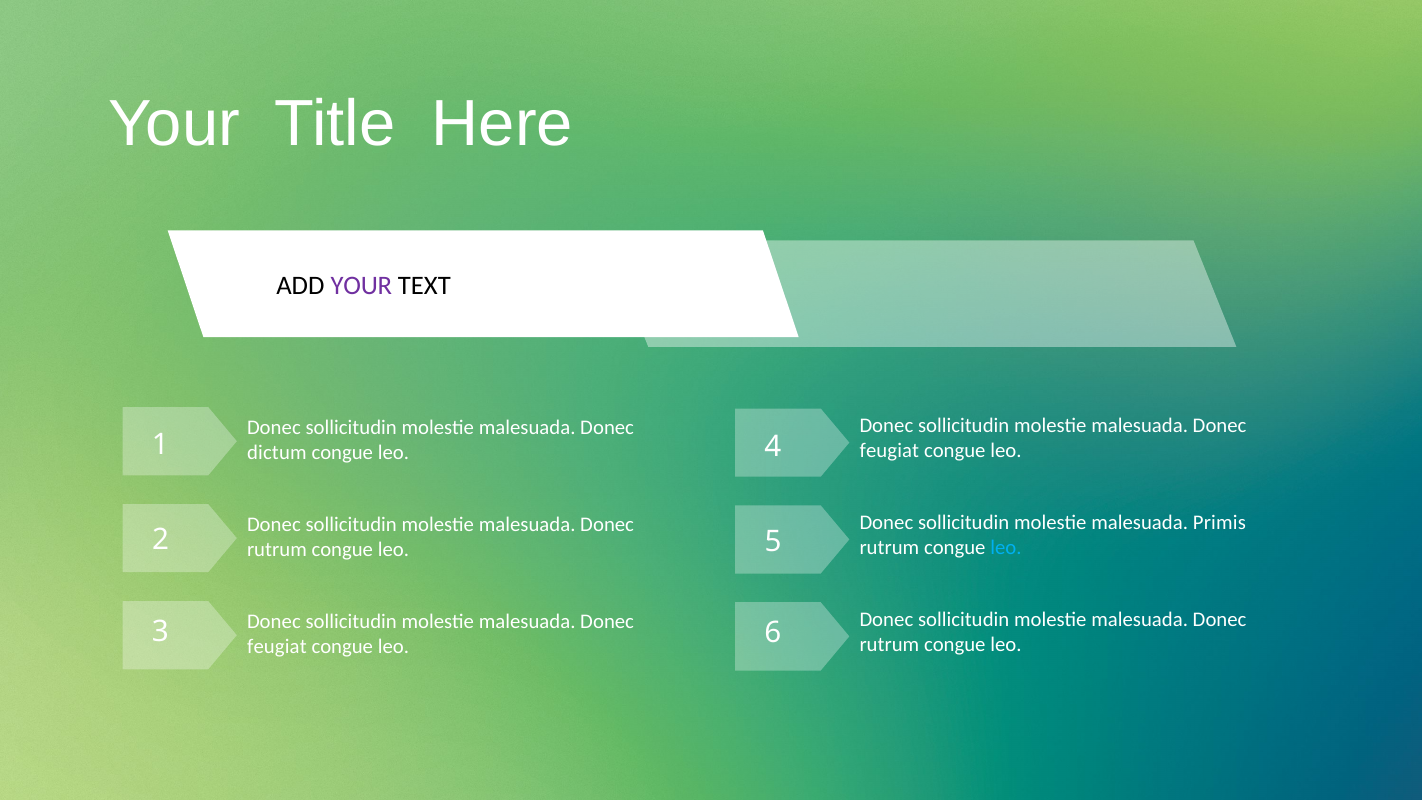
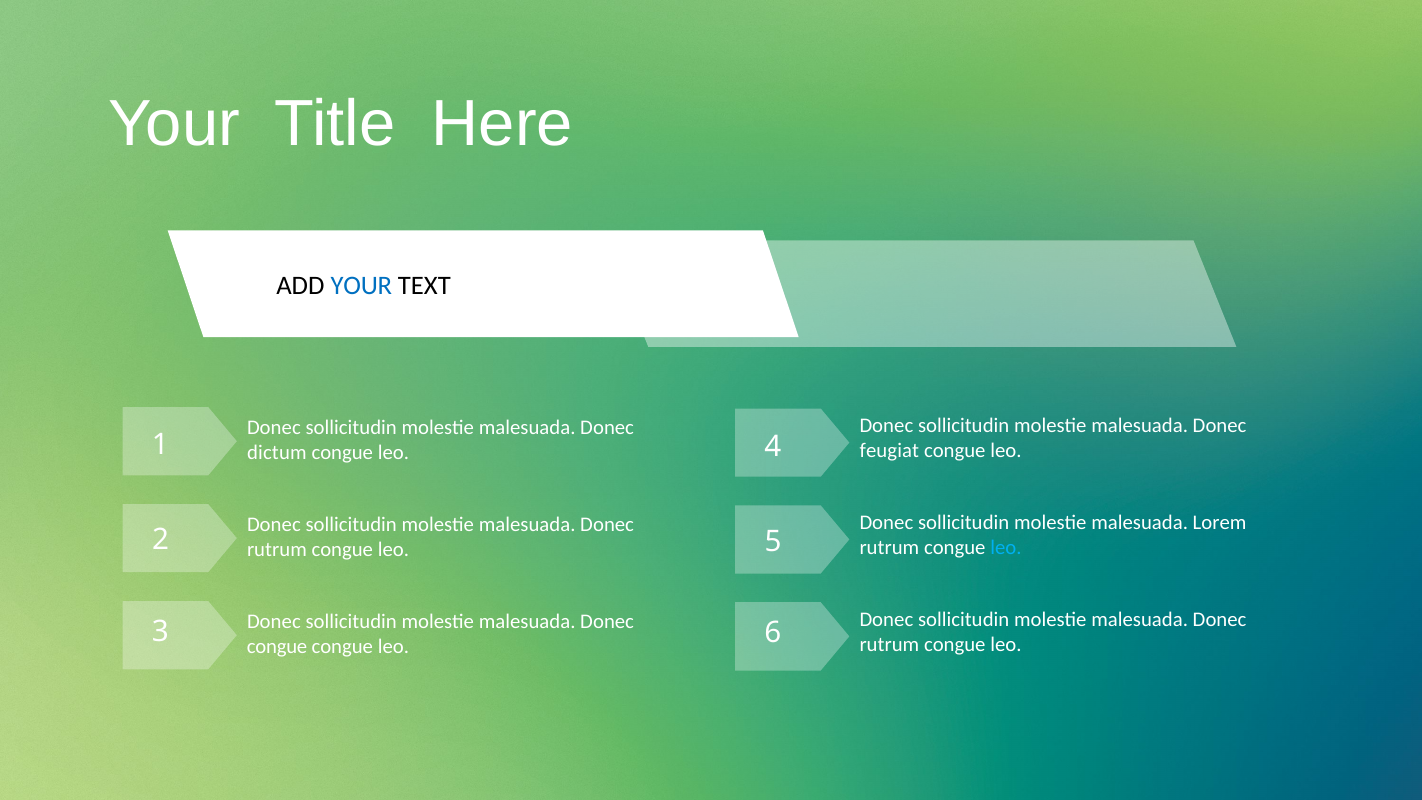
YOUR colour: purple -> blue (361, 285)
Primis: Primis -> Lorem (1220, 523)
feugiat: feugiat -> congue (277, 646)
